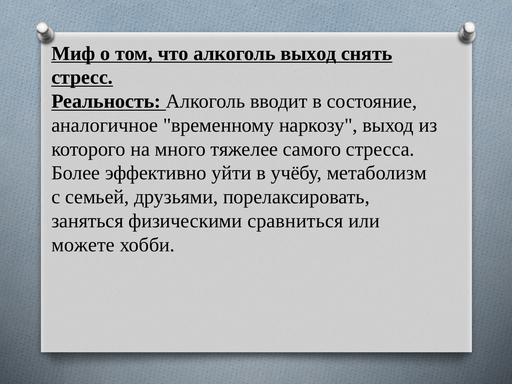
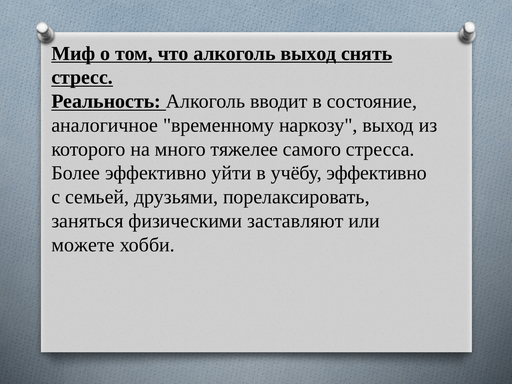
учёбу метаболизм: метаболизм -> эффективно (377, 173)
сравниться: сравниться -> заставляют (295, 221)
